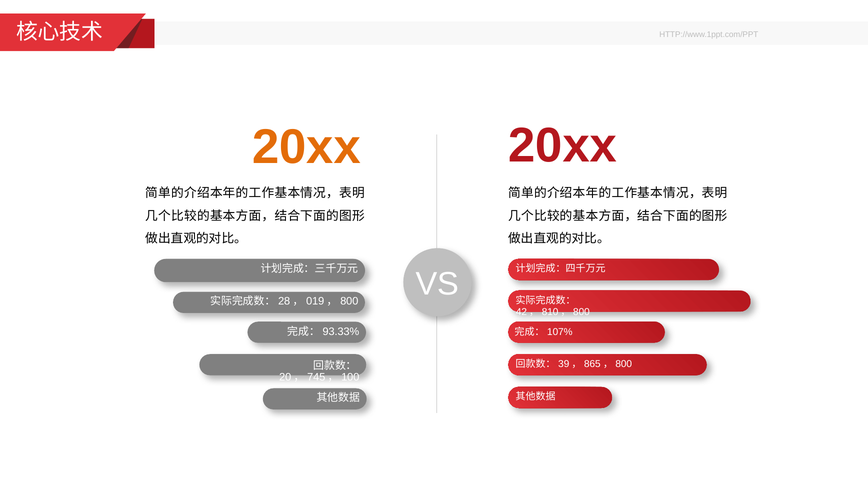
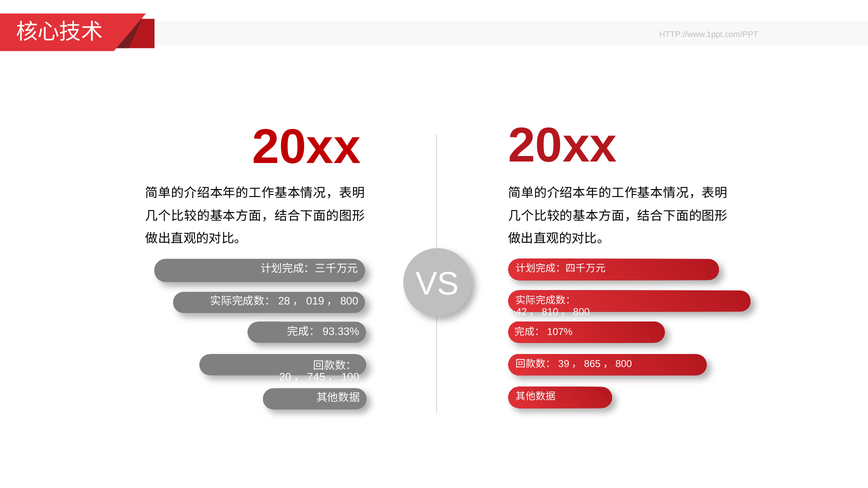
20xx colour: orange -> red (306, 147)
